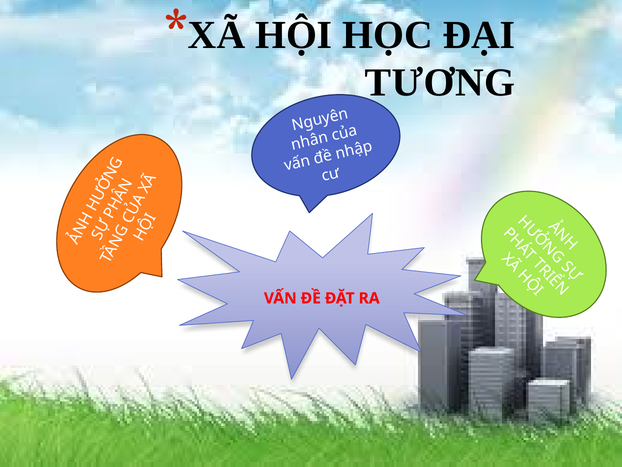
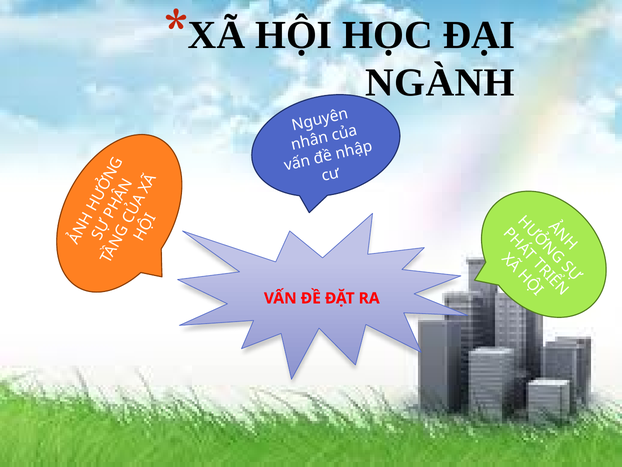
TƯƠNG: TƯƠNG -> NGÀNH (440, 83)
